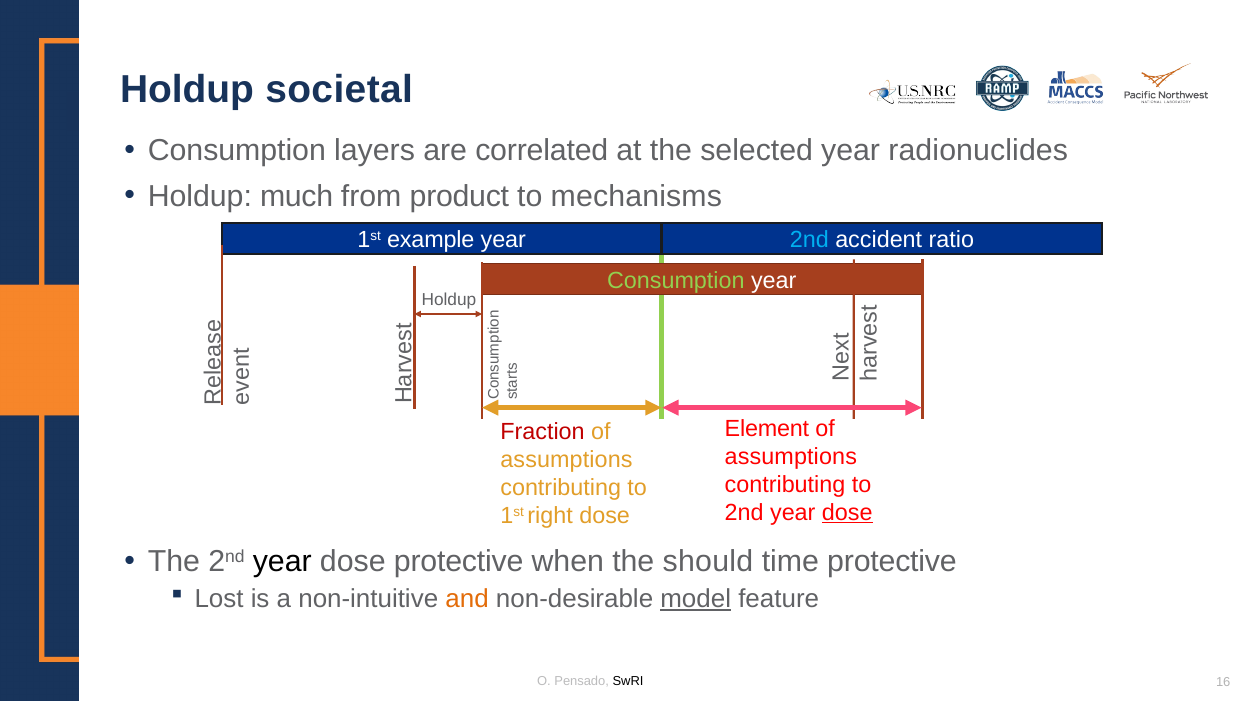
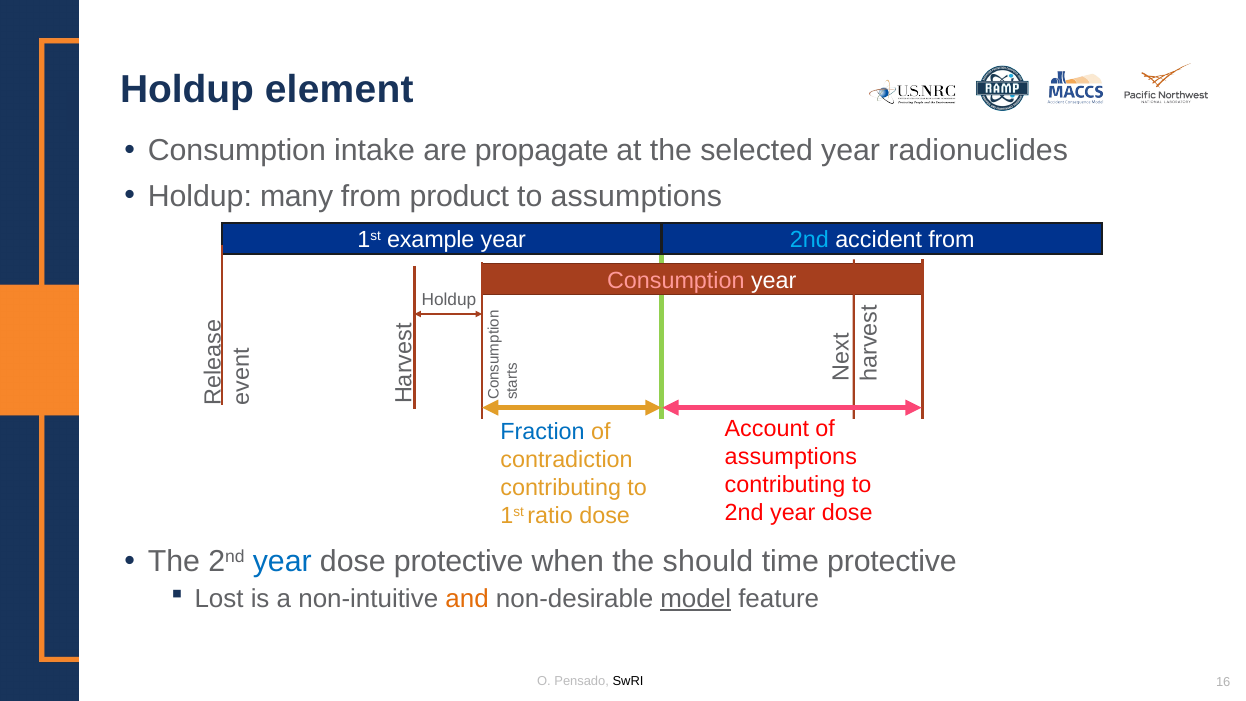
societal: societal -> element (339, 90)
layers: layers -> intake (375, 150)
correlated: correlated -> propagate (542, 150)
much: much -> many (297, 196)
to mechanisms: mechanisms -> assumptions (636, 196)
accident ratio: ratio -> from (951, 240)
Consumption colour: light green -> pink (676, 280)
Element: Element -> Account (767, 429)
Fraction colour: red -> blue (543, 431)
assumptions: assumptions -> contradiction (567, 459)
dose underline: present -> none (847, 513)
right: right -> ratio (550, 515)
year colour: black -> blue (282, 562)
